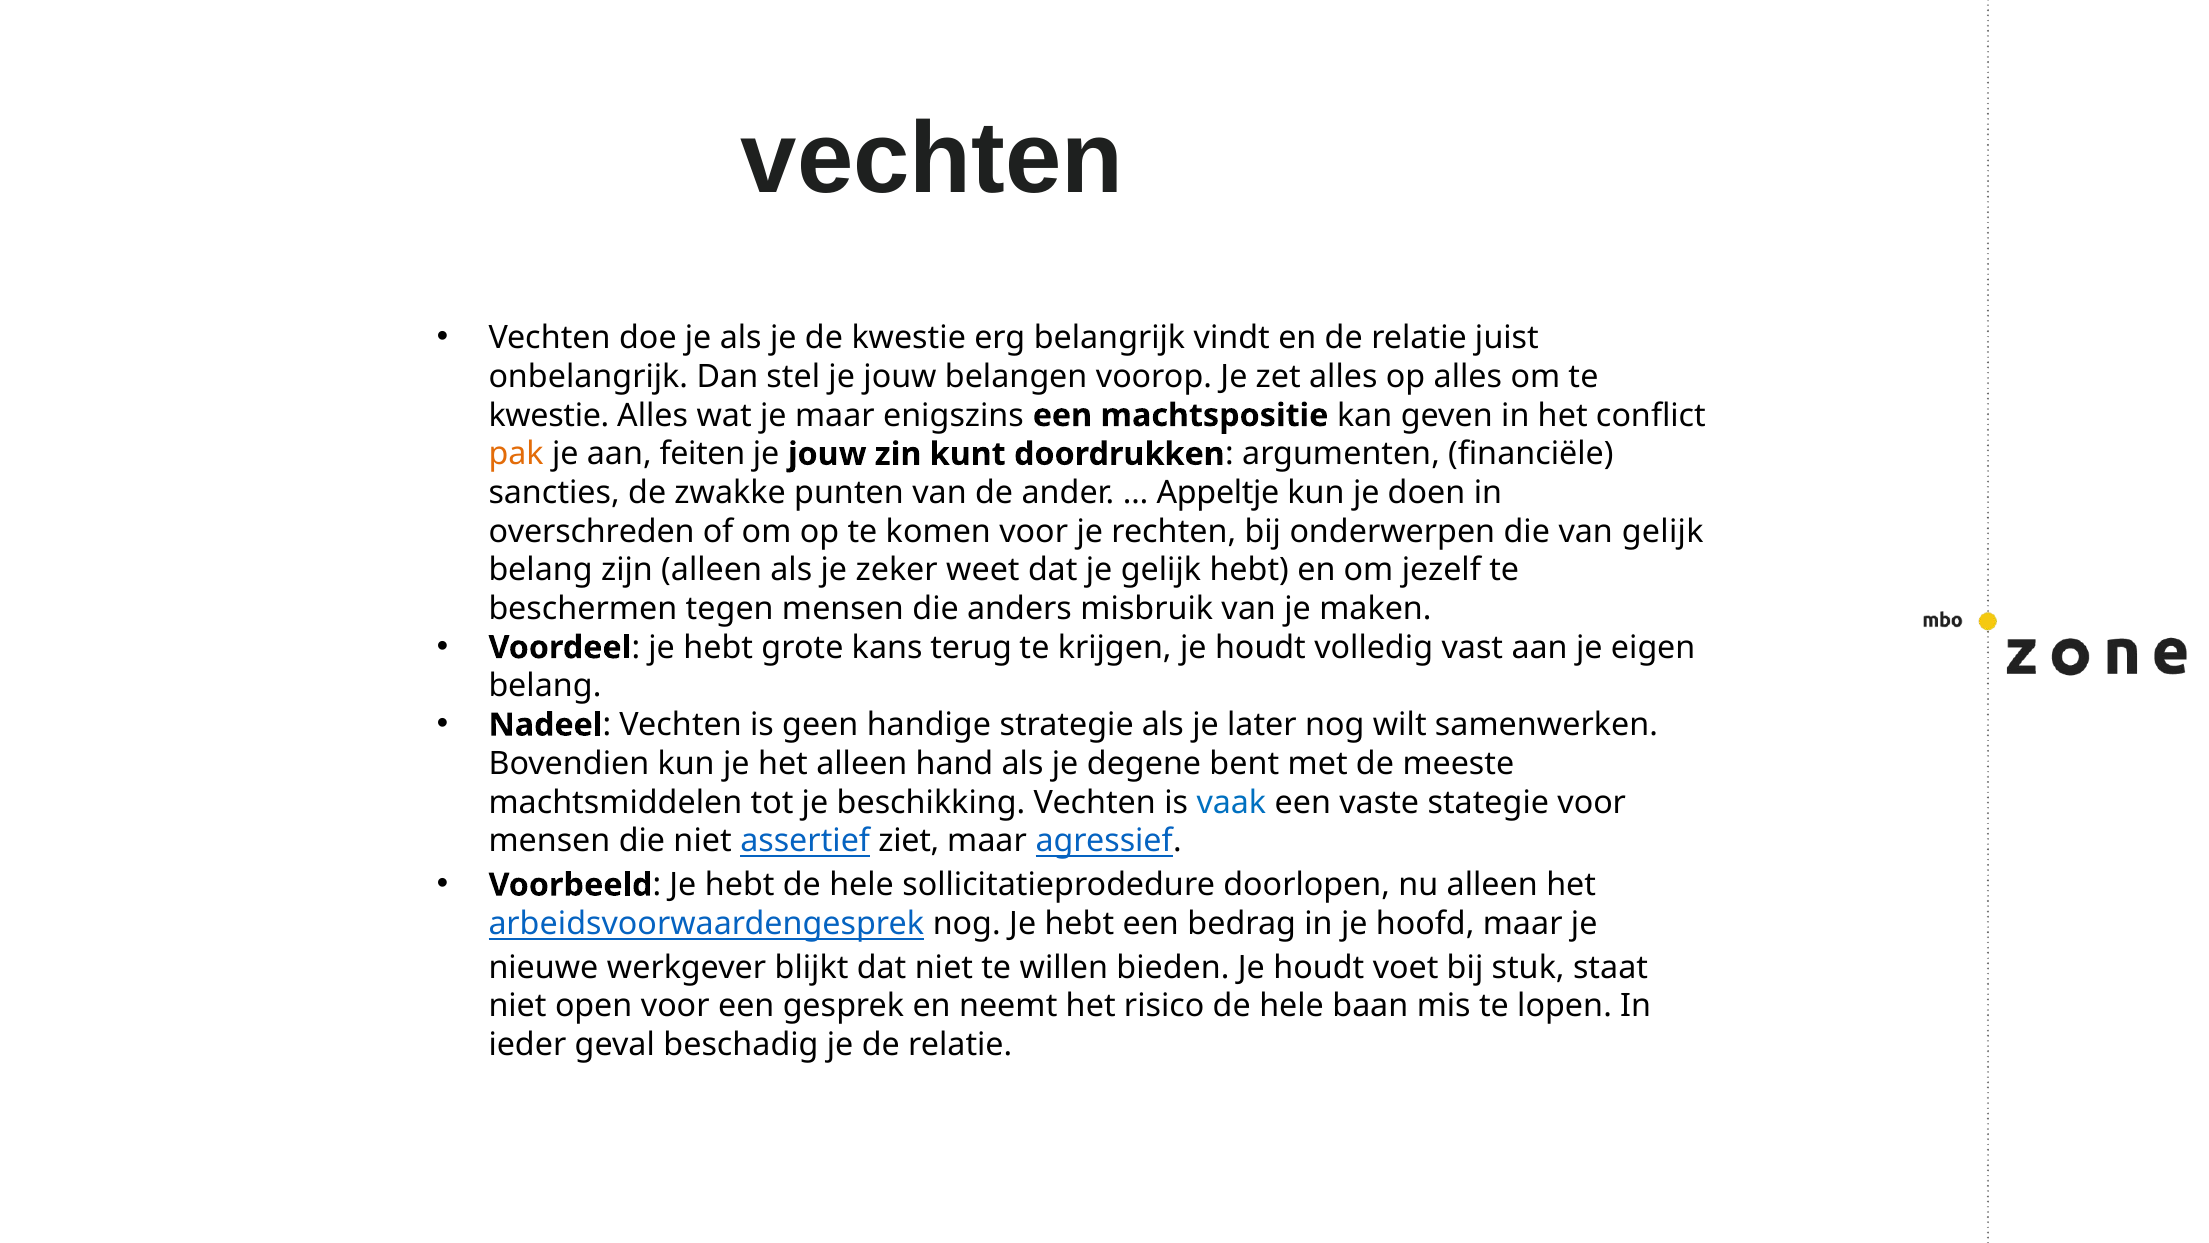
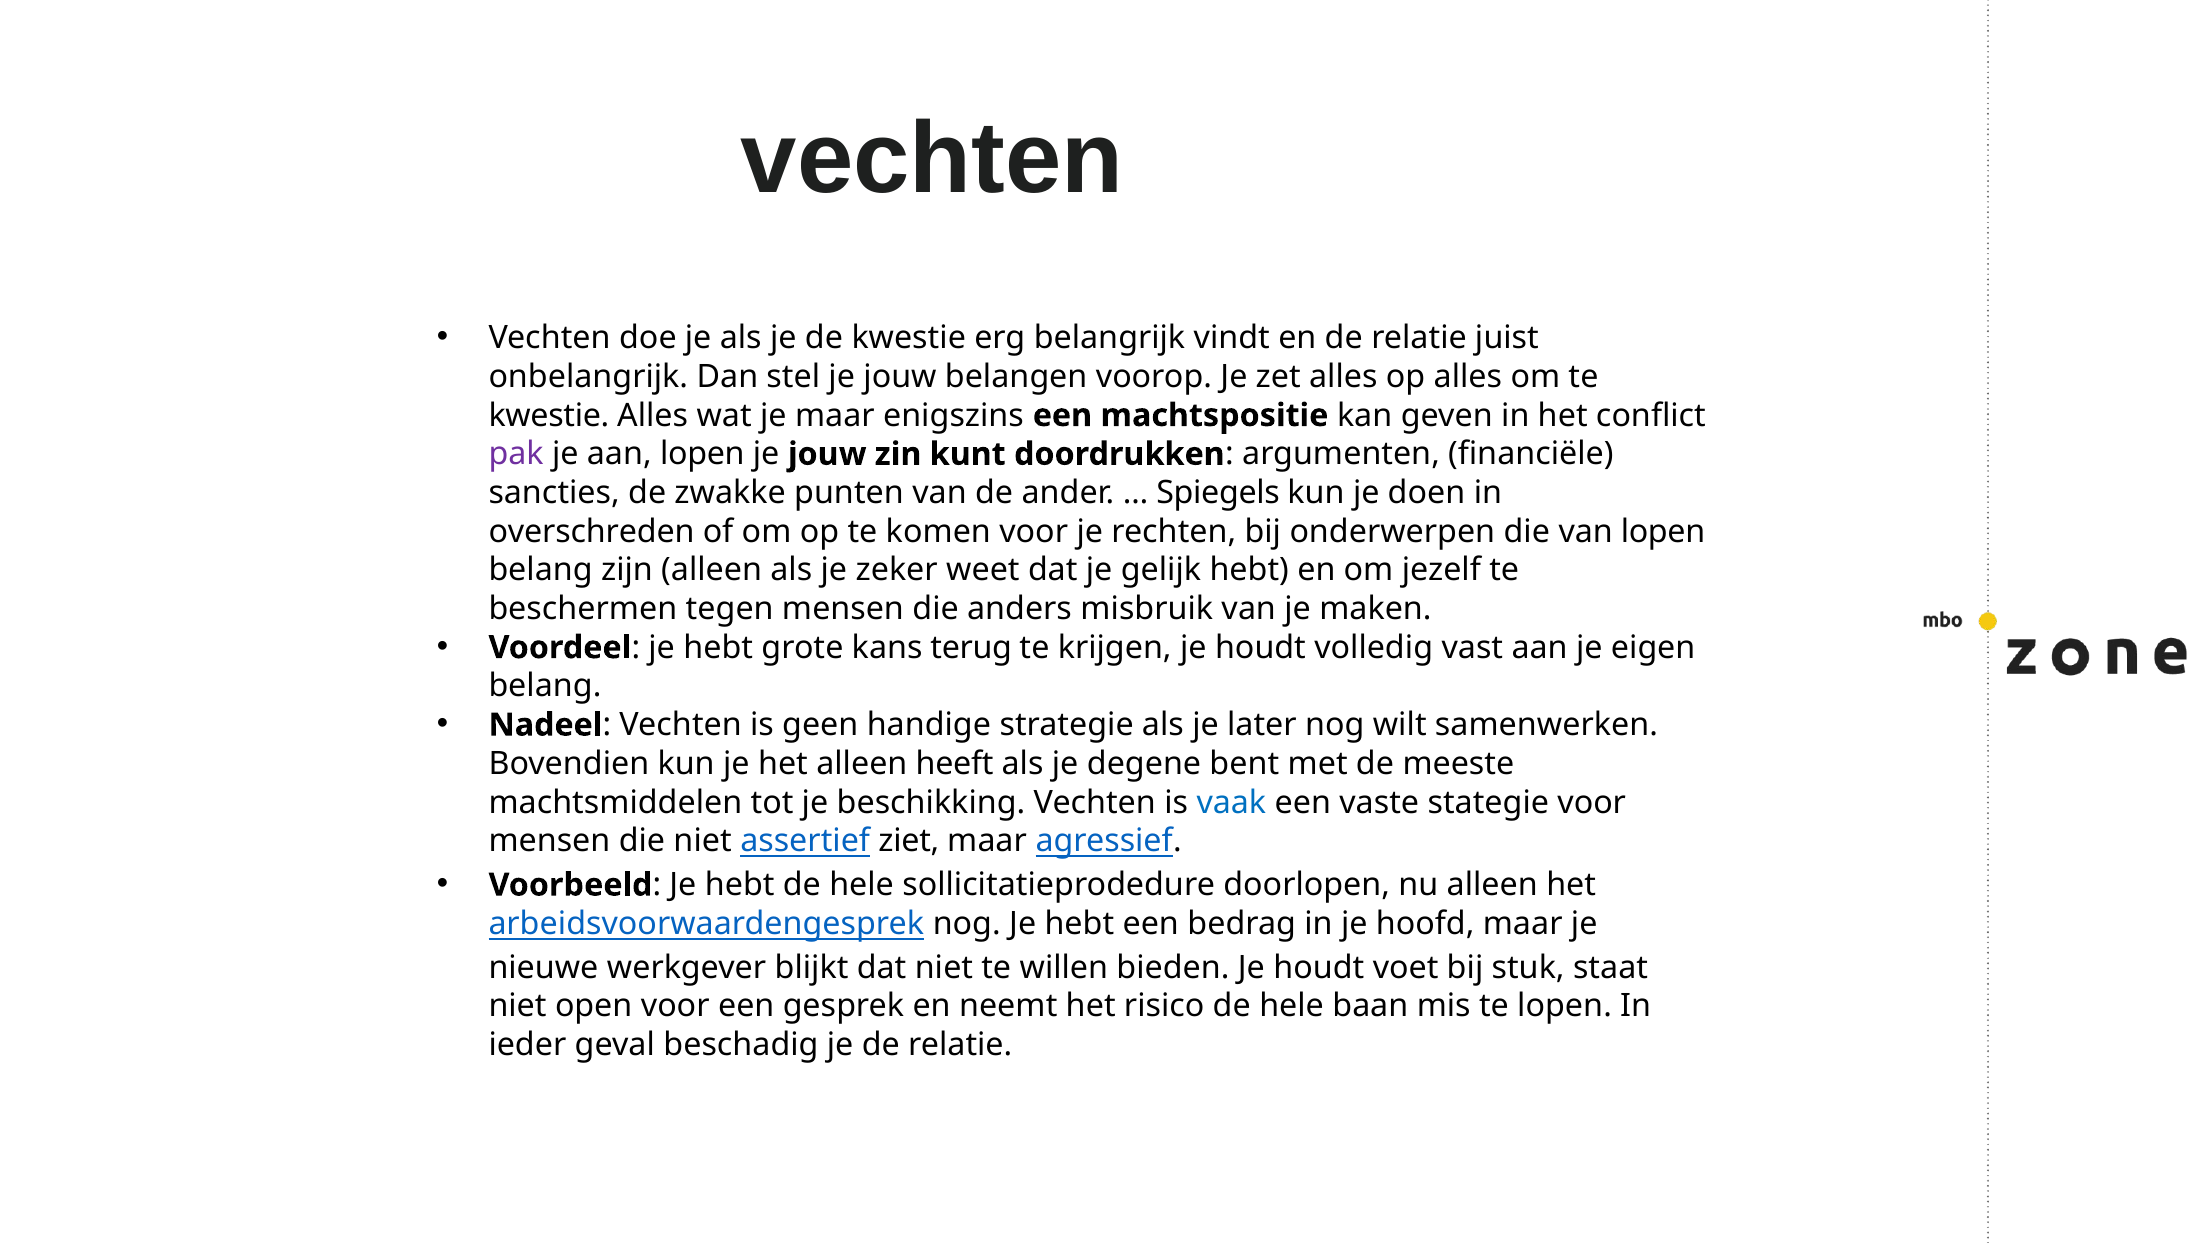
pak colour: orange -> purple (516, 454)
aan feiten: feiten -> lopen (702, 454)
Appeltje: Appeltje -> Spiegels (1218, 493)
van gelijk: gelijk -> lopen (1663, 531)
hand: hand -> heeft (955, 763)
